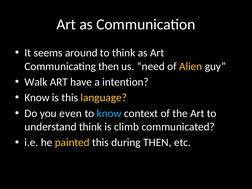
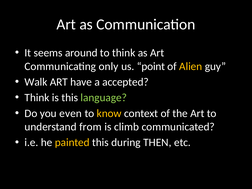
Communicating then: then -> only (109, 66)
need: need -> point (151, 66)
intention: intention -> accepted (125, 82)
Know: Know -> Think (37, 98)
language colour: yellow -> light green (104, 98)
know colour: light blue -> yellow (109, 113)
understand think: think -> from (90, 127)
